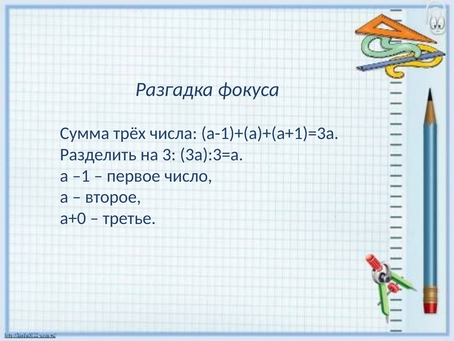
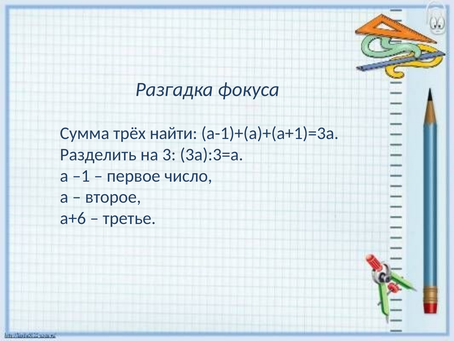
числа: числа -> найти (173, 133)
а+0: а+0 -> а+6 (73, 218)
